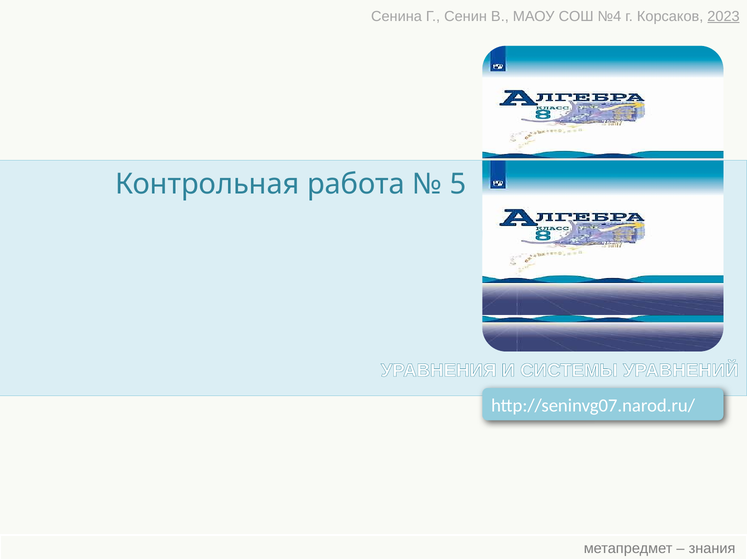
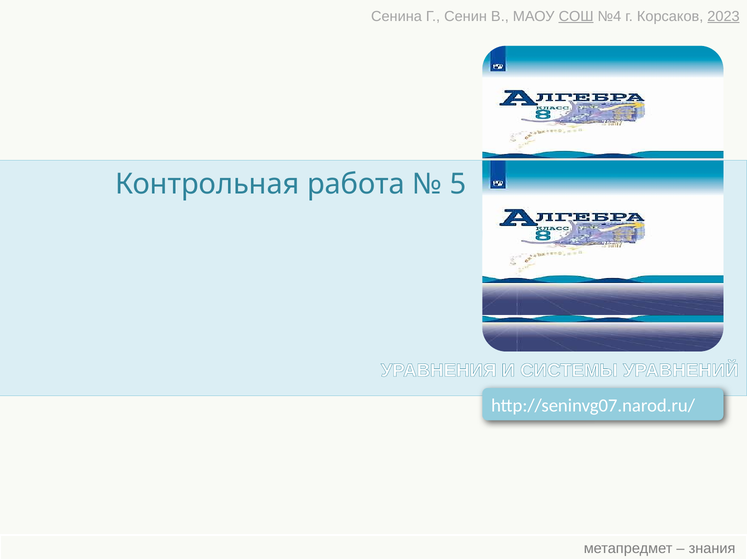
СОШ underline: none -> present (576, 16)
